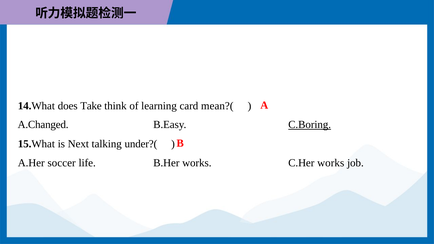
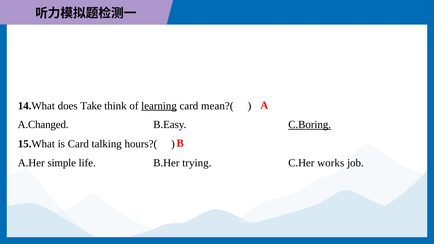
learning underline: none -> present (159, 106)
is Next: Next -> Card (78, 144)
under?(: under?( -> hours?( (141, 144)
soccer: soccer -> simple (62, 163)
B.Her works: works -> trying (197, 163)
